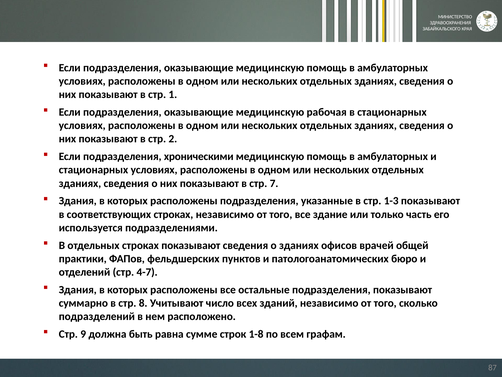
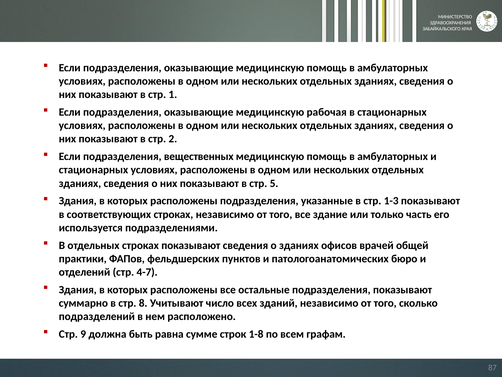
хроническими: хроническими -> вещественных (199, 156)
7: 7 -> 5 (274, 183)
